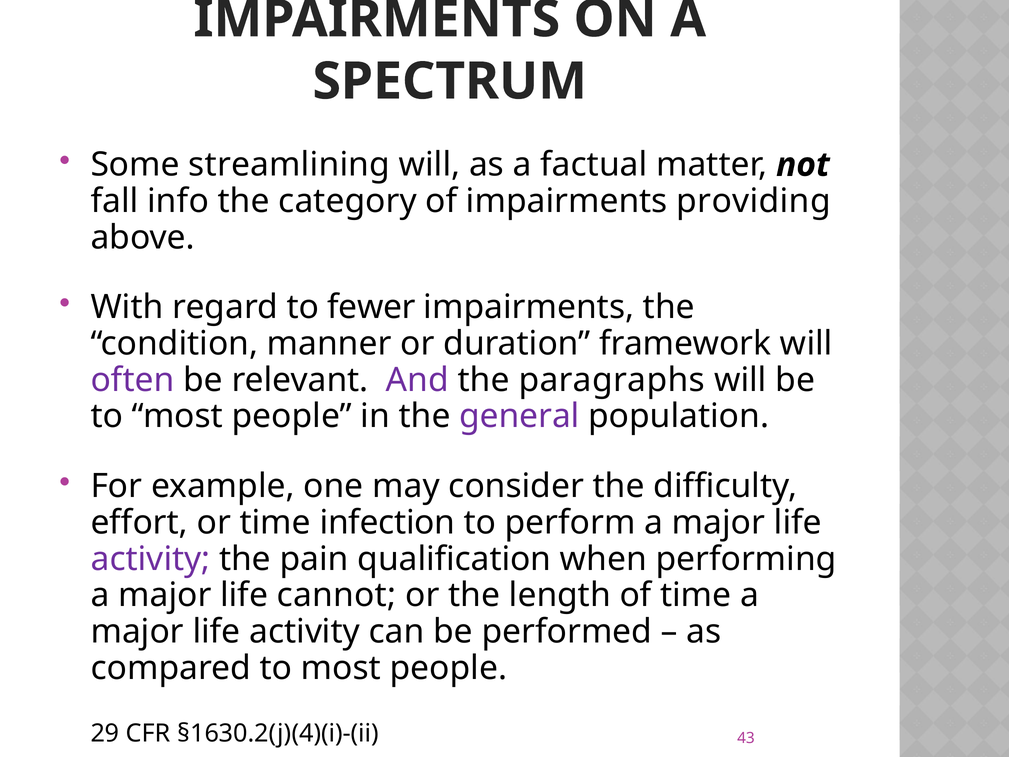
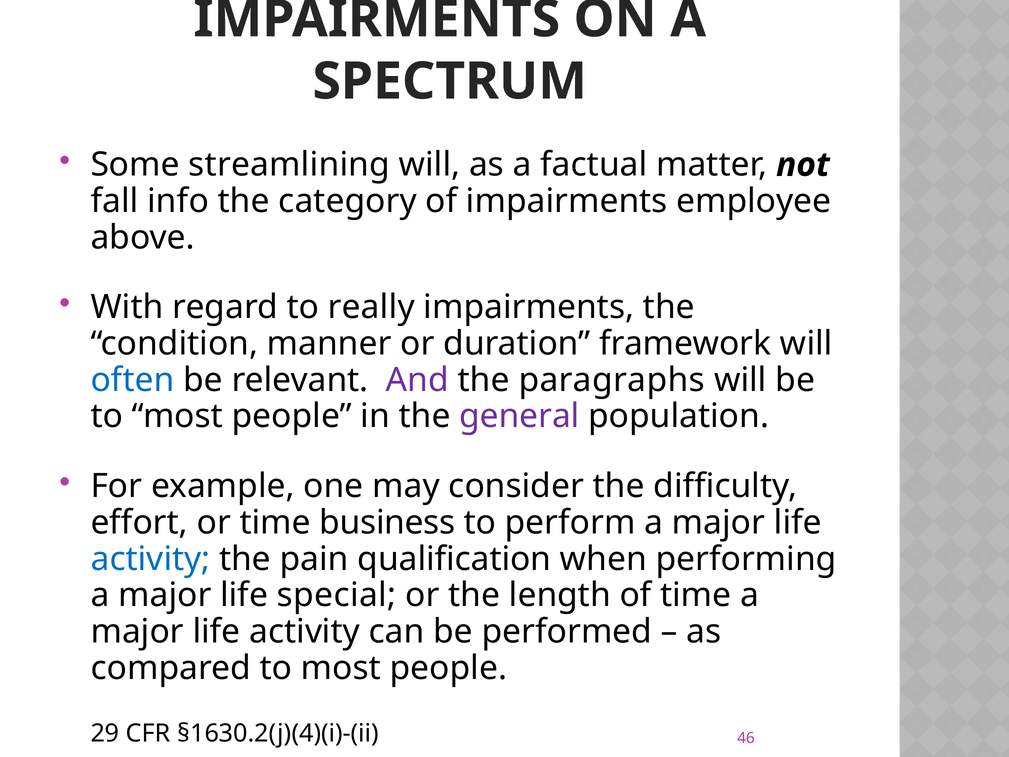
providing: providing -> employee (754, 201)
fewer: fewer -> really (371, 307)
often colour: purple -> blue (133, 380)
infection: infection -> business (387, 522)
activity colour: purple -> blue (151, 559)
cannot: cannot -> special (337, 595)
43: 43 -> 46 (746, 738)
